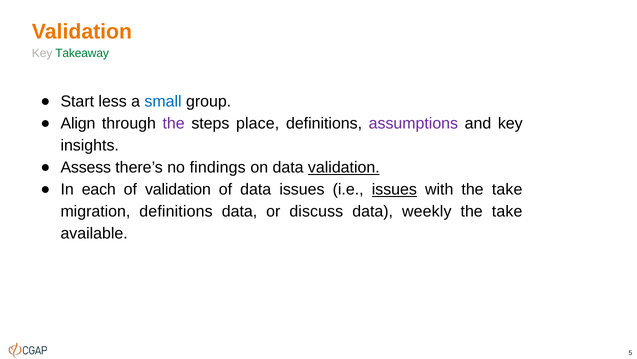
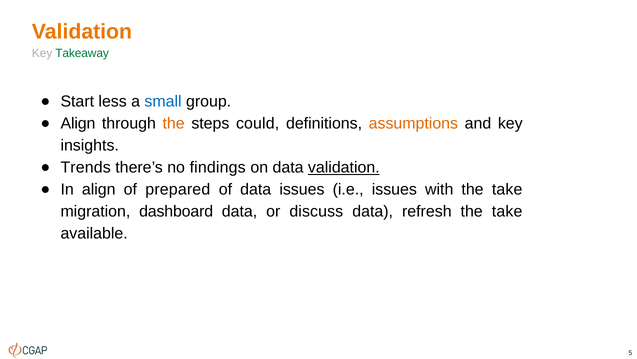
the colour: purple -> orange (174, 123)
place: place -> could (258, 123)
assumptions colour: purple -> orange (413, 123)
Assess: Assess -> Trends (86, 167)
In each: each -> align (99, 189)
of validation: validation -> prepared (178, 189)
issues underline: present -> none (394, 189)
migration definitions: definitions -> dashboard (176, 211)
weekly: weekly -> refresh (427, 211)
